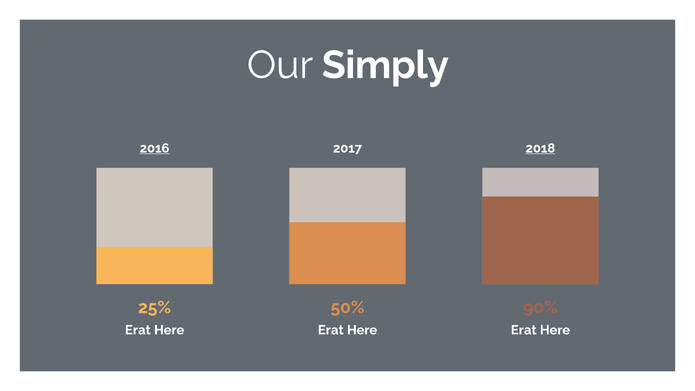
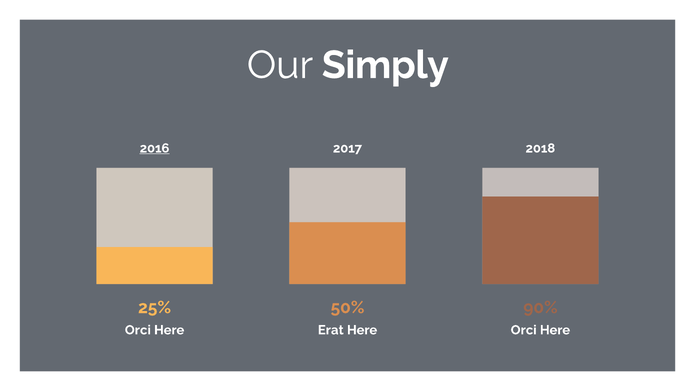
2018 underline: present -> none (540, 148)
Erat: Erat -> Orci (138, 330)
Erat: Erat -> Orci (524, 330)
